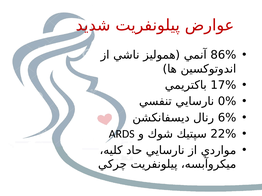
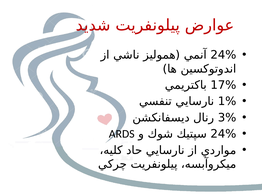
86%: 86% -> 24% (223, 55)
0%: 0% -> 1% (227, 102)
6%: 6% -> 3% (227, 118)
22%: 22% -> 24% (223, 134)
